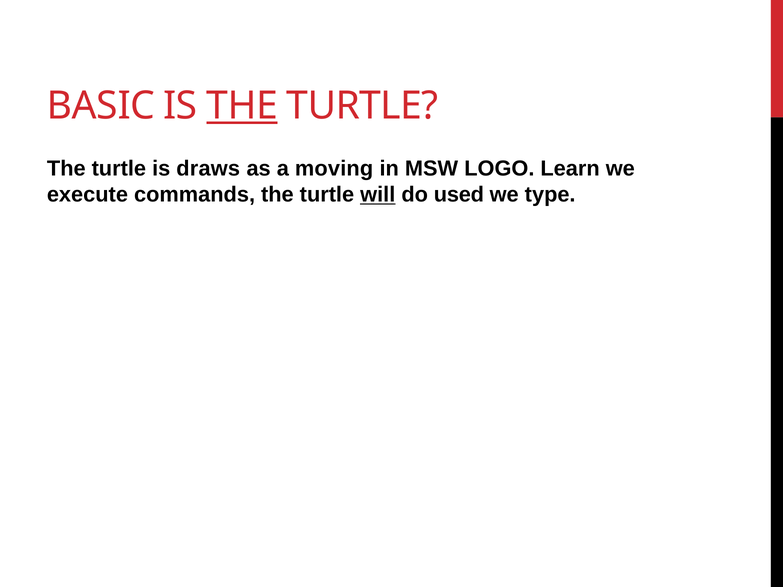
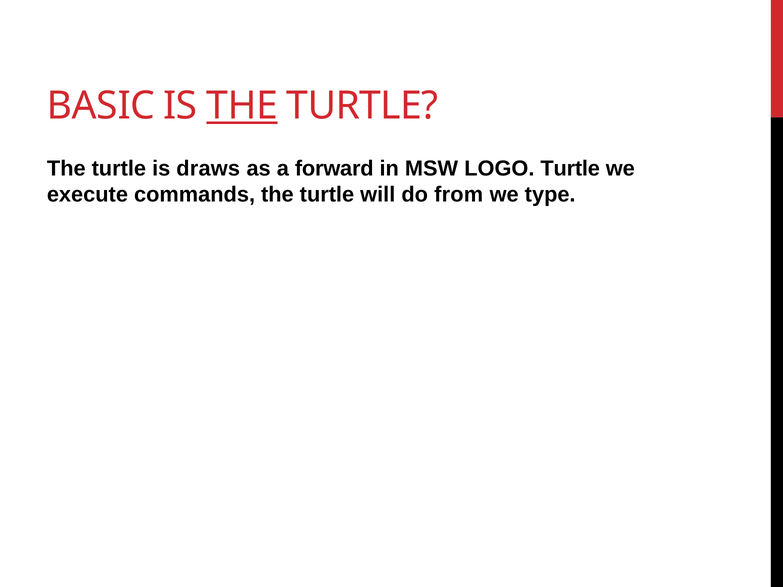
moving: moving -> forward (334, 169)
LOGO Learn: Learn -> Turtle (570, 169)
will underline: present -> none (378, 195)
used: used -> from (459, 195)
